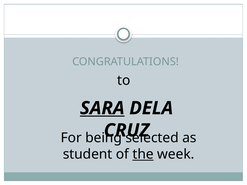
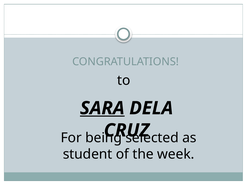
the underline: present -> none (143, 154)
